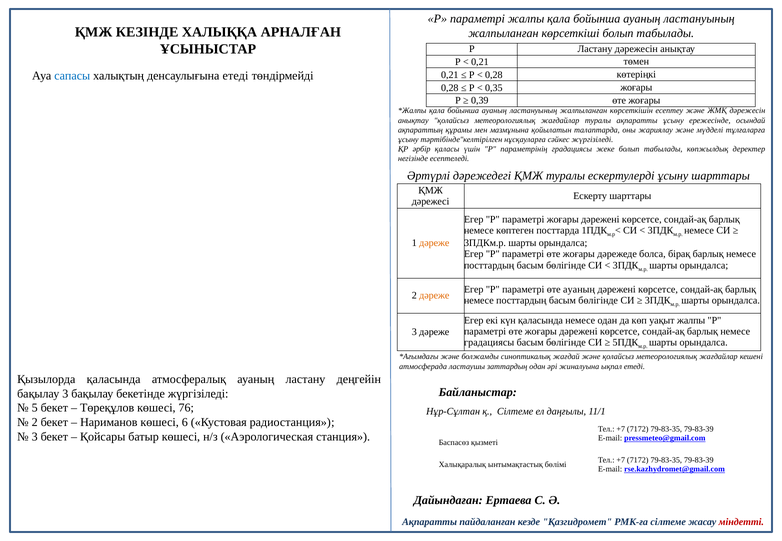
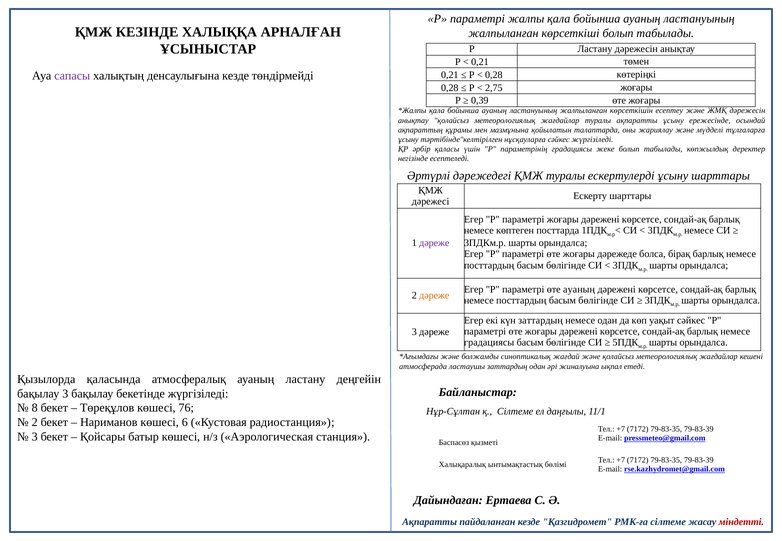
сапасы colour: blue -> purple (72, 76)
денсаулығына етеді: етеді -> кезде (236, 76)
0,35: 0,35 -> 2,75 (494, 88)
дәреже colour: orange -> purple (434, 243)
күн қаласында: қаласында -> заттардың (540, 320)
уақыт жалпы: жалпы -> сәйкес (691, 320)
5: 5 -> 8 (35, 408)
